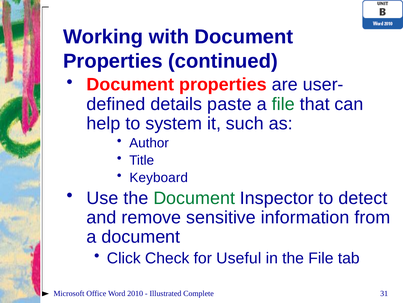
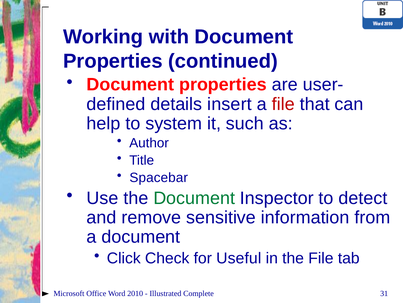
paste: paste -> insert (230, 104)
file colour: green -> red (283, 104)
Keyboard: Keyboard -> Spacebar (159, 177)
